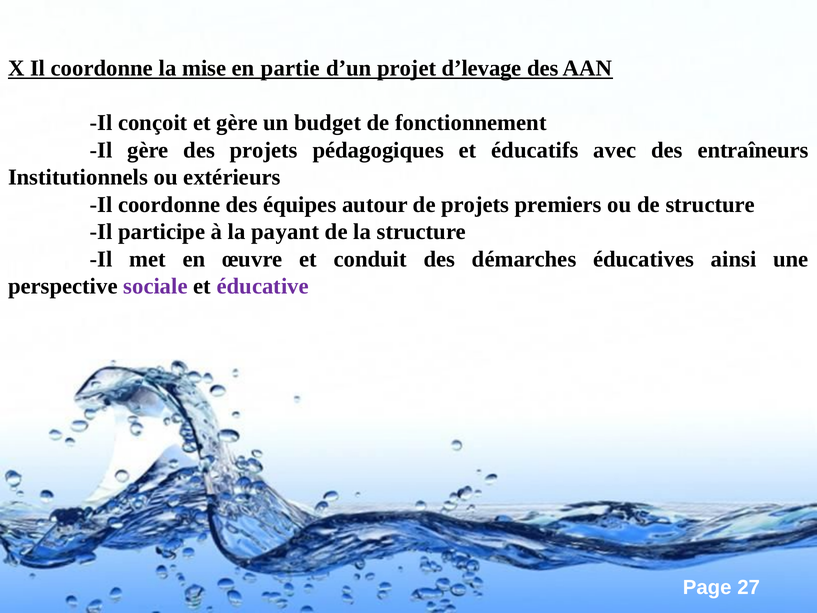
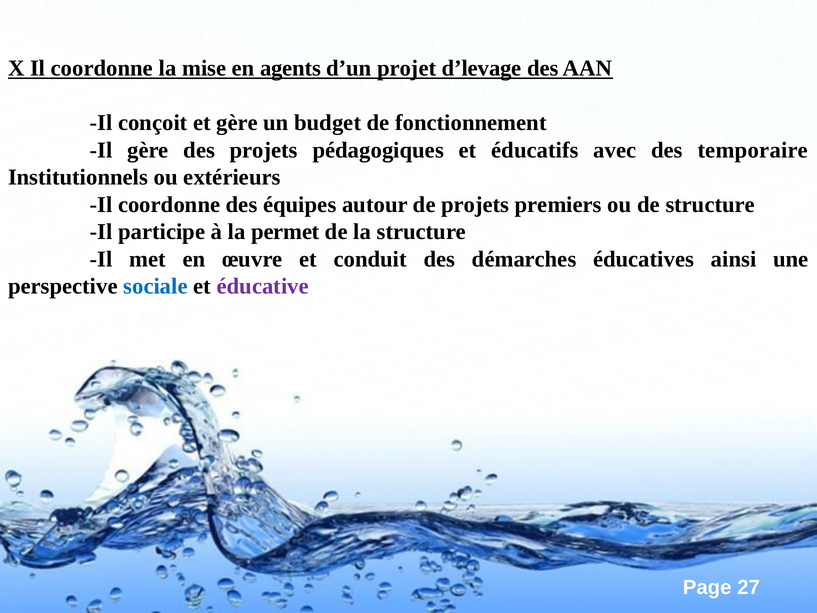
partie: partie -> agents (291, 68)
entraîneurs: entraîneurs -> temporaire (753, 150)
payant: payant -> permet (285, 232)
sociale colour: purple -> blue (156, 286)
